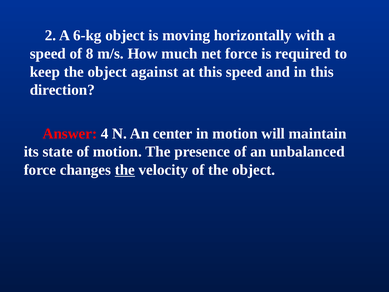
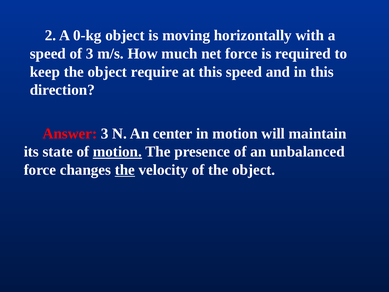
6-kg: 6-kg -> 0-kg (87, 35)
of 8: 8 -> 3 (90, 54)
against: against -> require (155, 72)
Answer 4: 4 -> 3 (105, 133)
motion underline: none -> present (117, 152)
